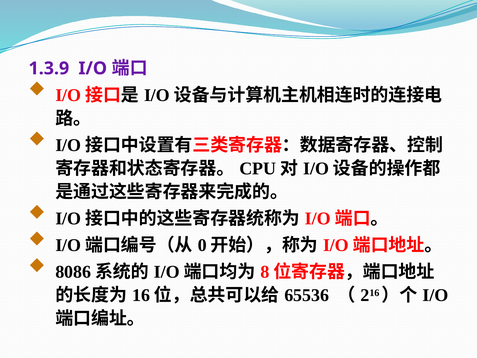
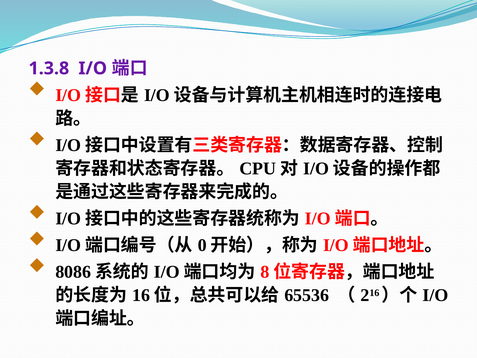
1.3.9: 1.3.9 -> 1.3.8 (49, 68)
